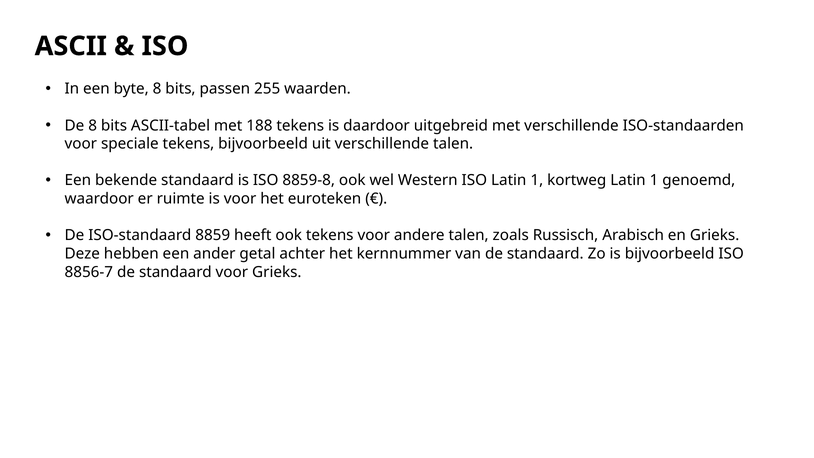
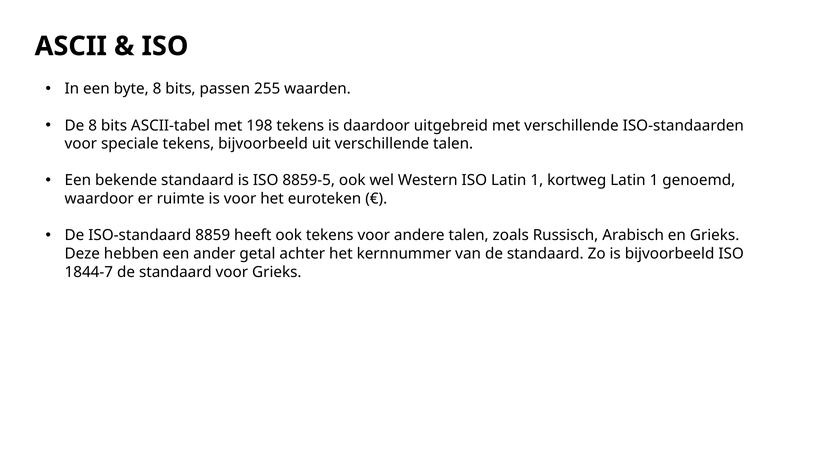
188: 188 -> 198 (259, 125)
8859-8: 8859-8 -> 8859-5 (309, 180)
8856-7: 8856-7 -> 1844-7 (89, 272)
